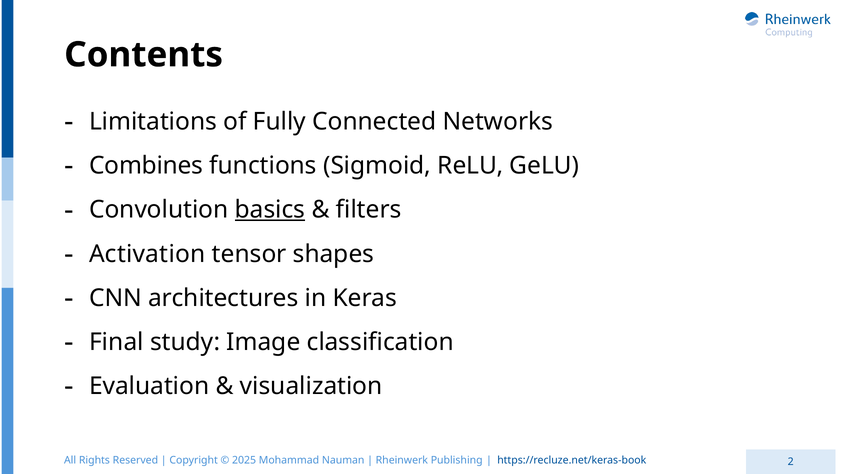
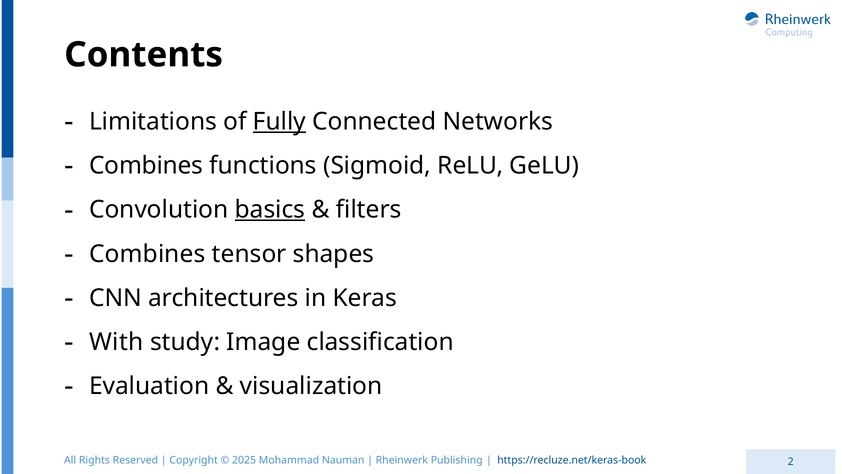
Fully underline: none -> present (279, 122)
Activation: Activation -> Combines (147, 254)
Final: Final -> With (116, 342)
